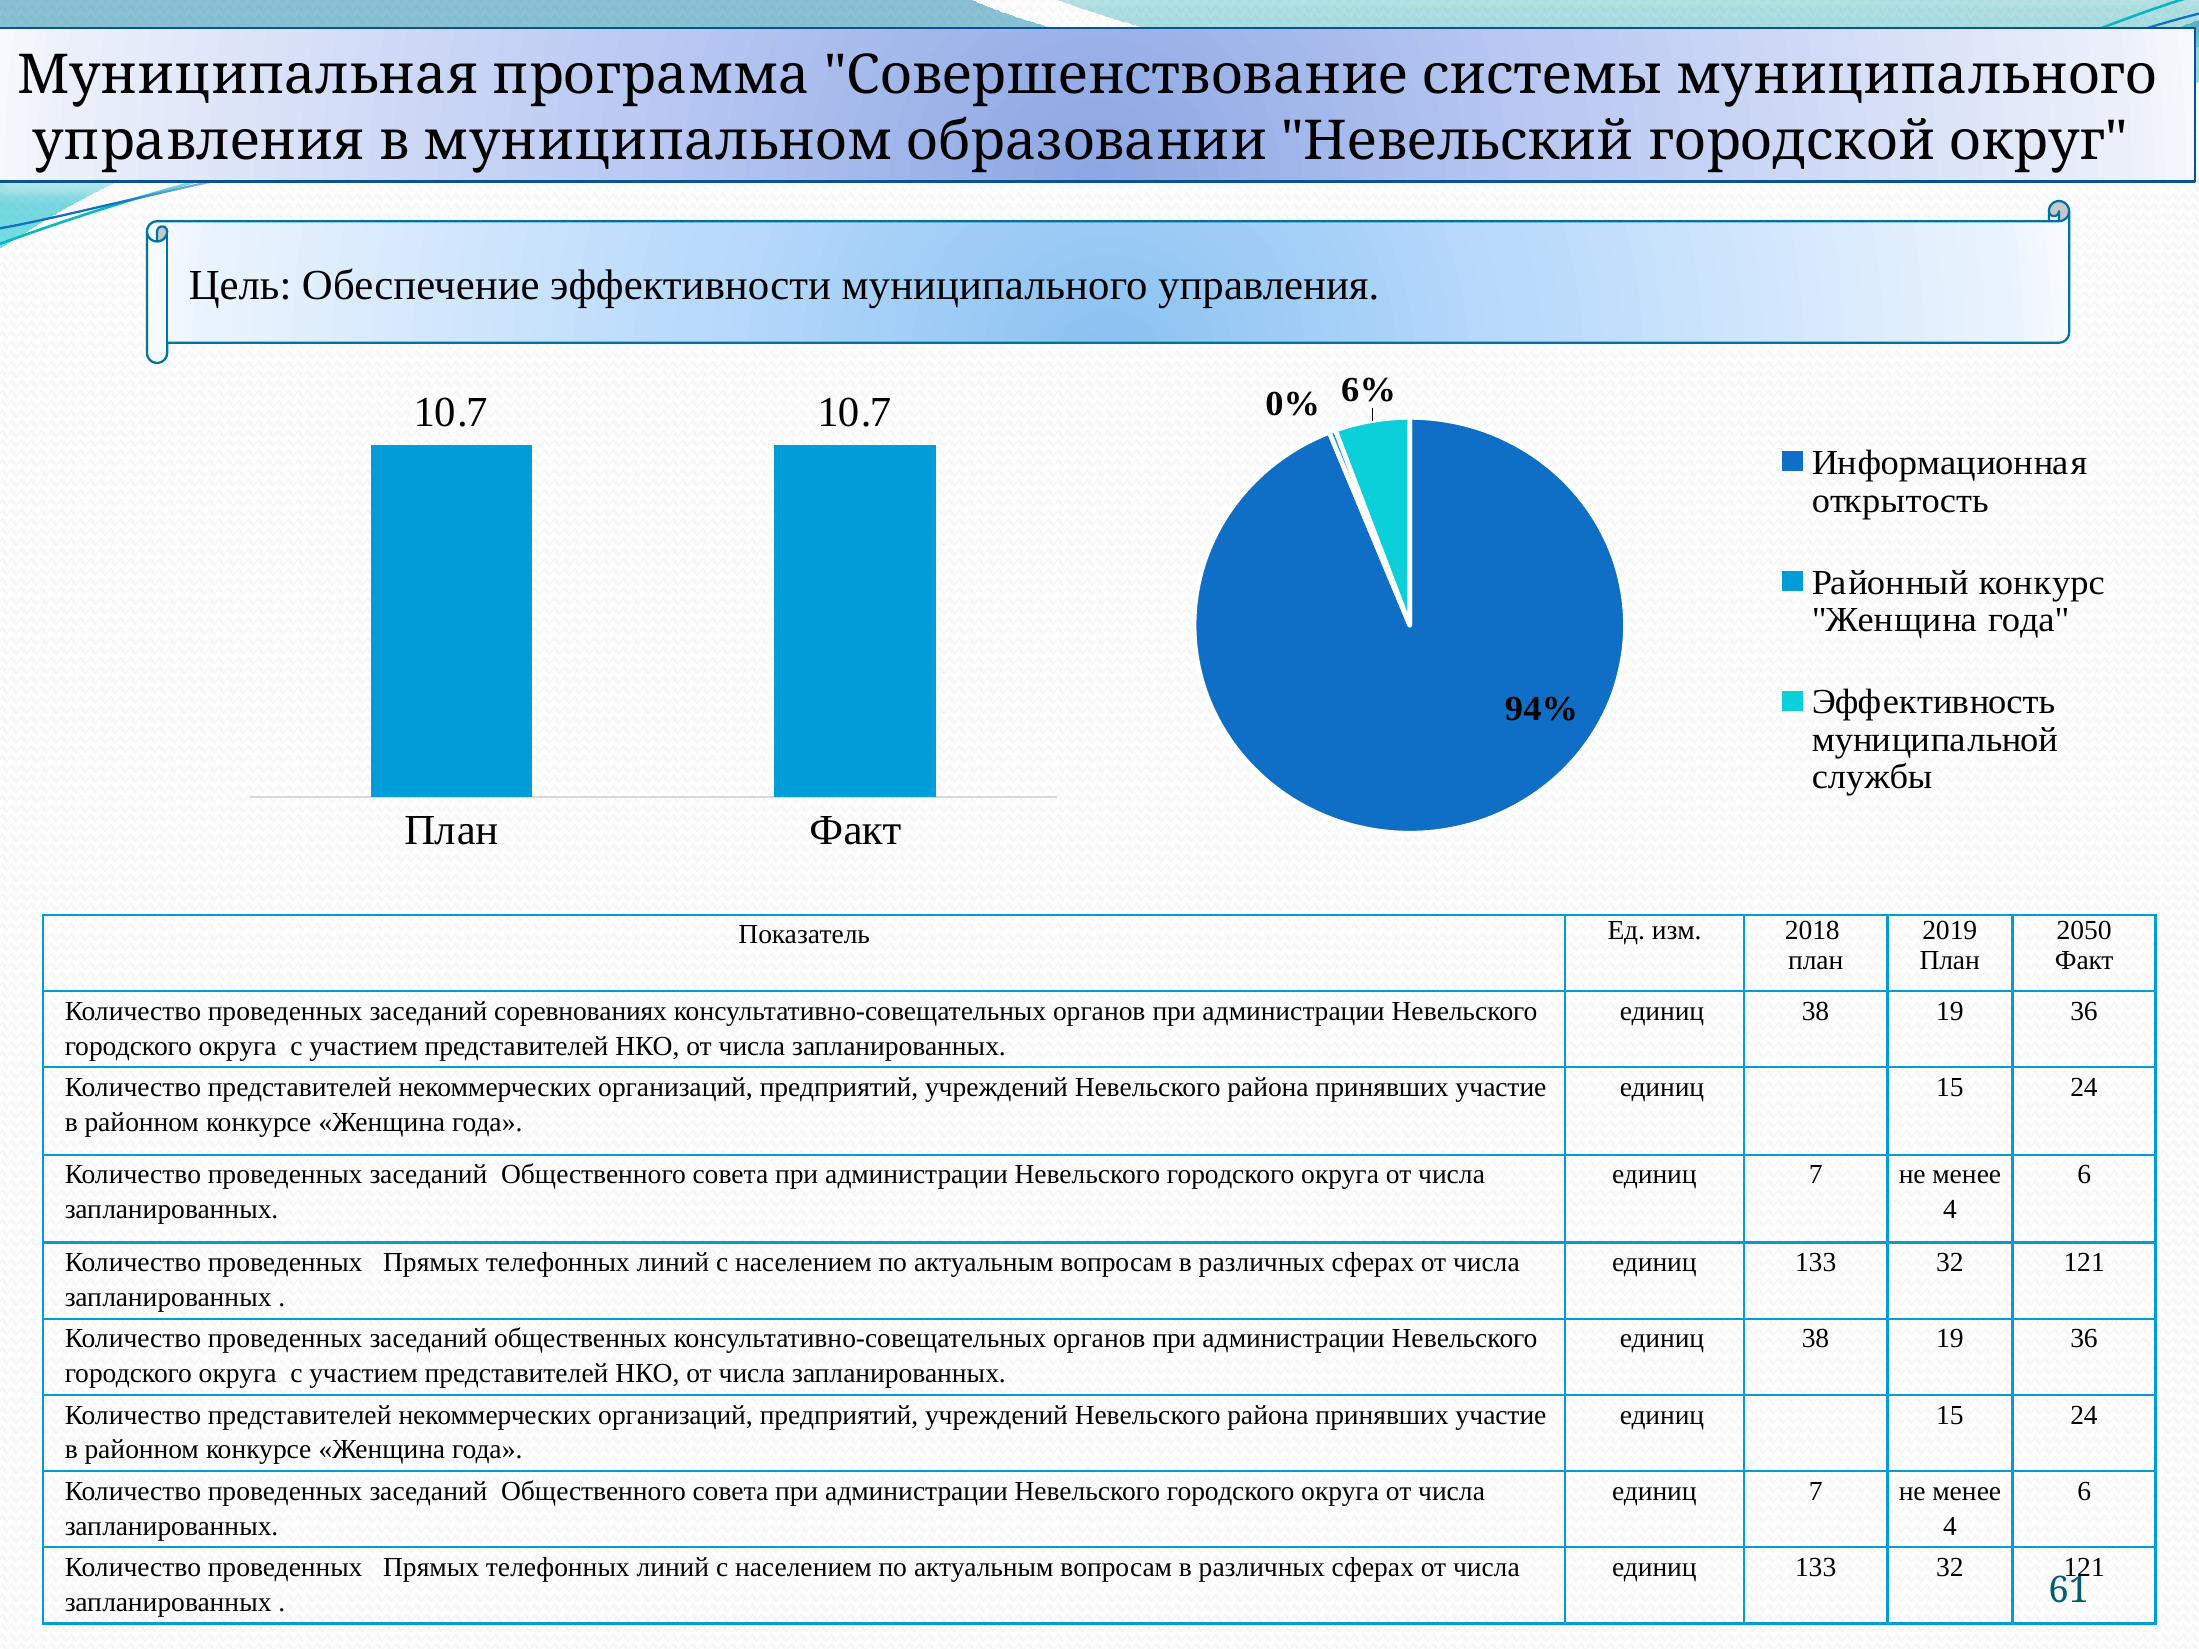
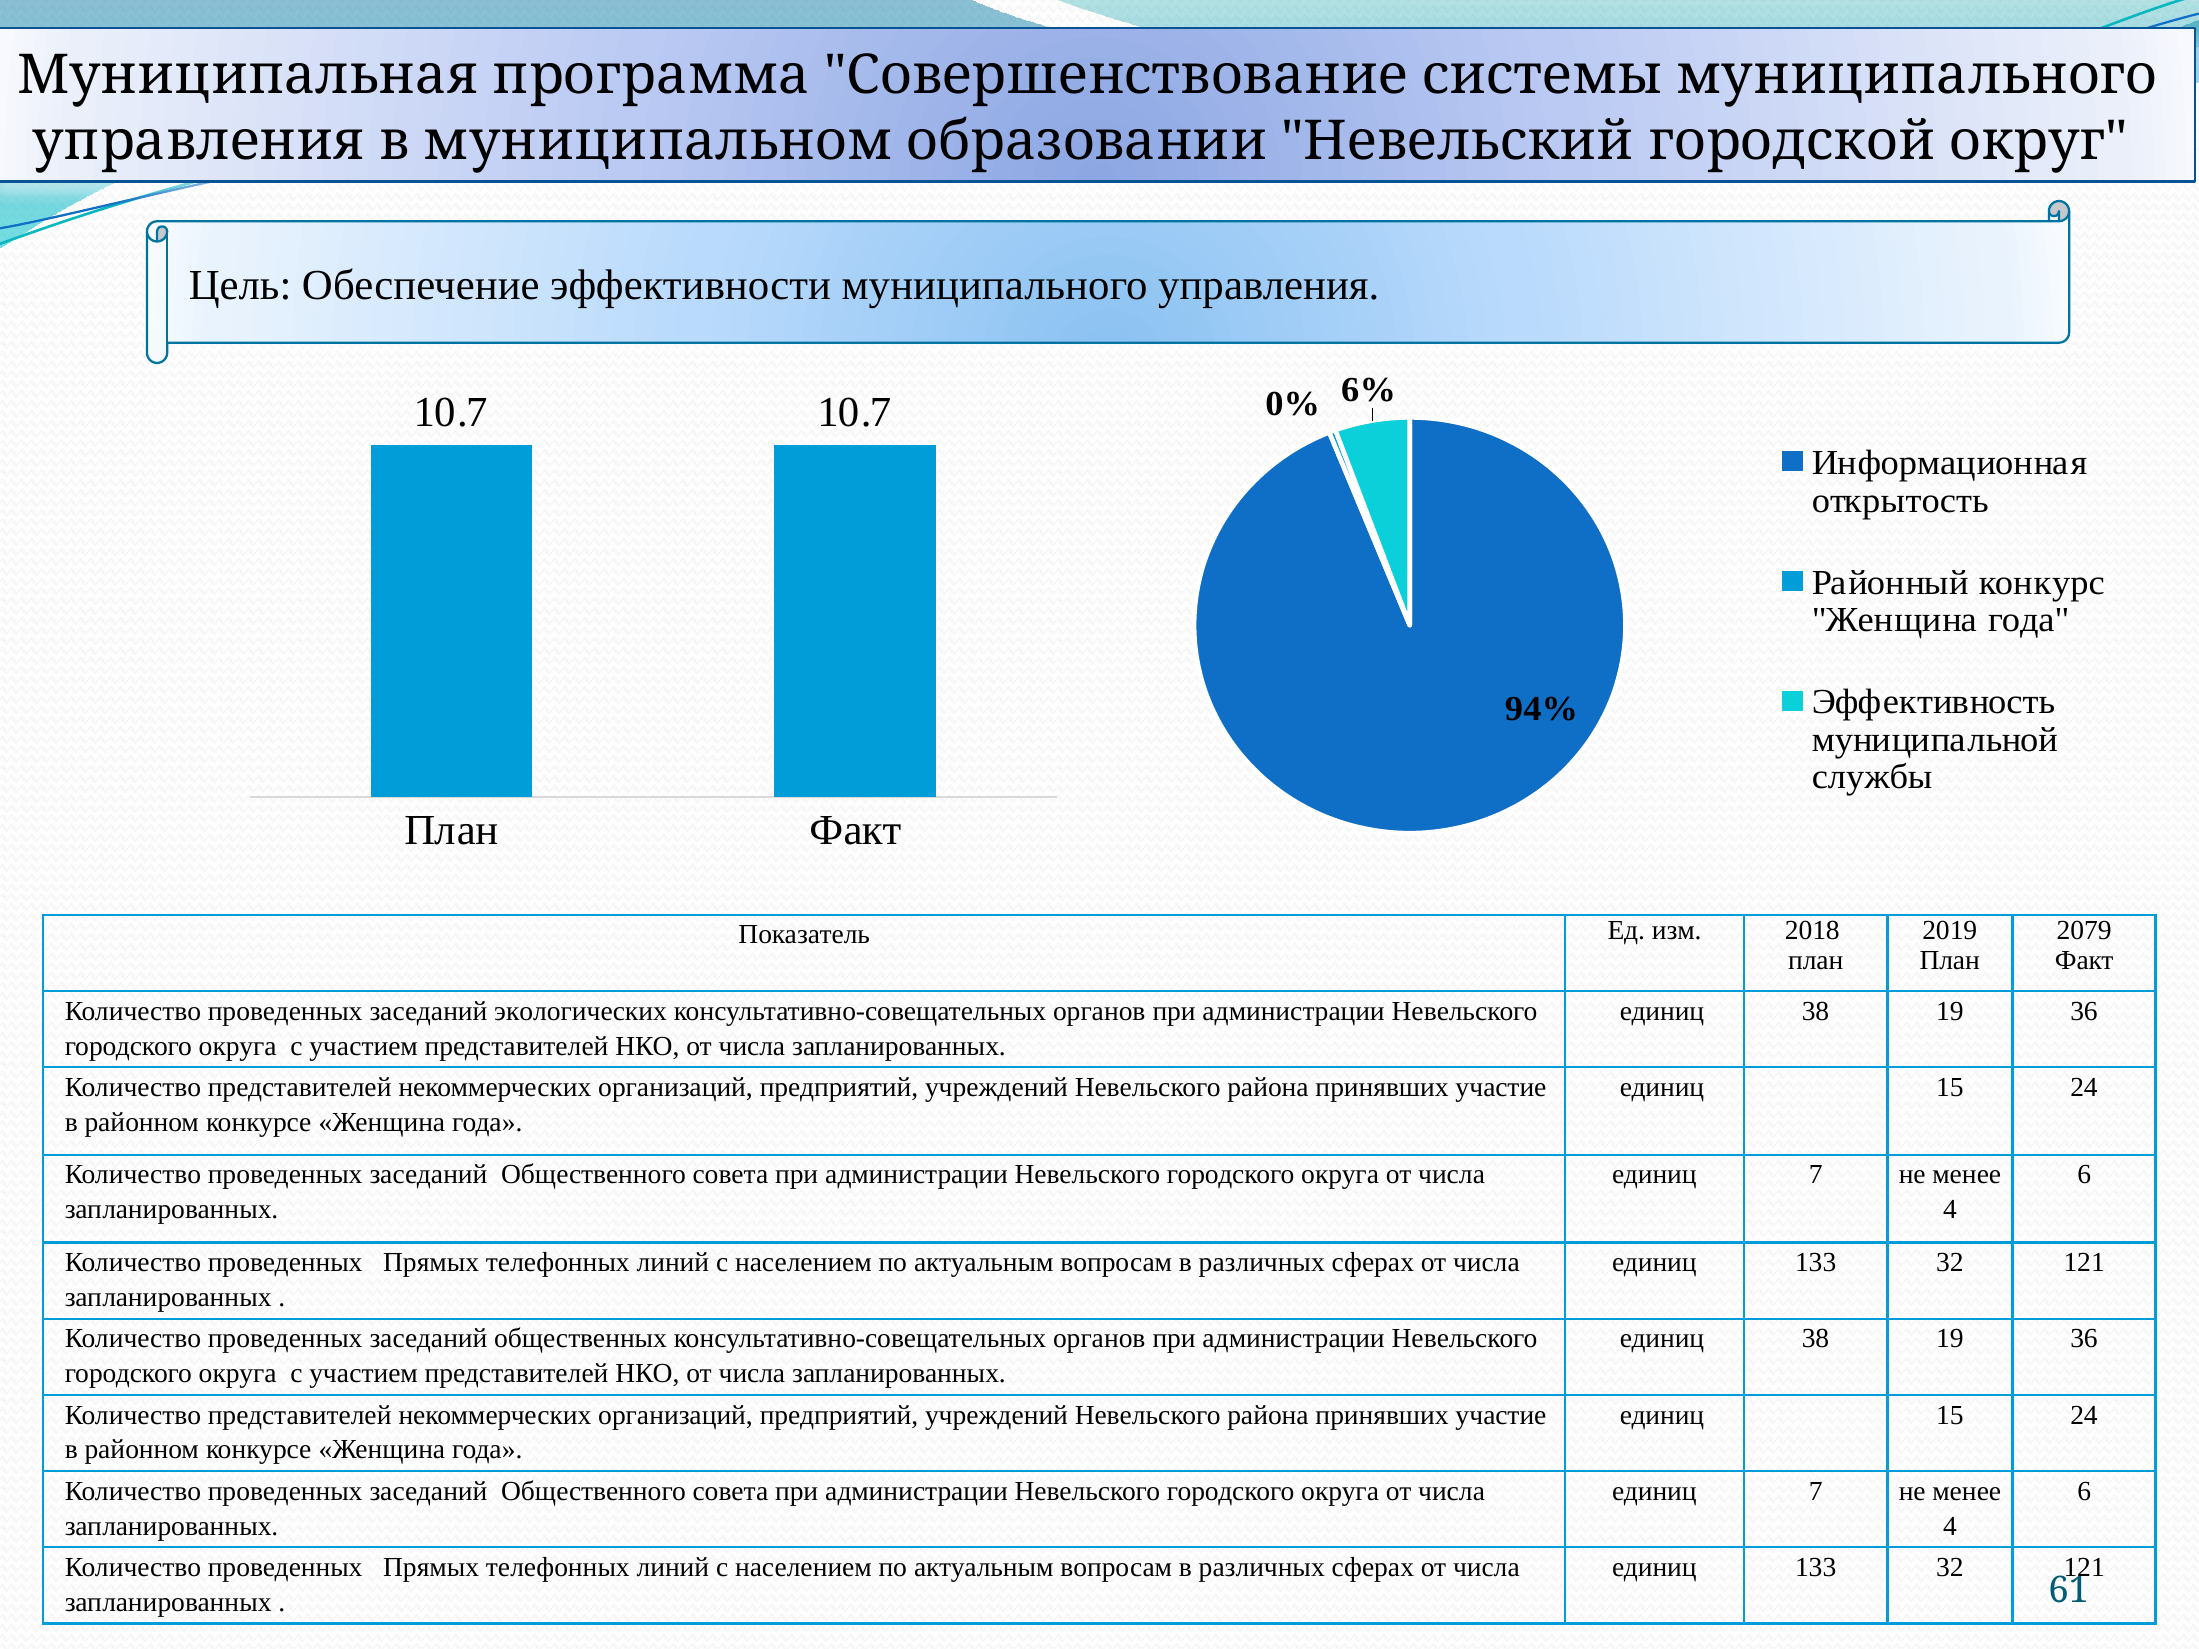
2050: 2050 -> 2079 (2084, 931)
соревнованиях: соревнованиях -> экологических (581, 1011)
